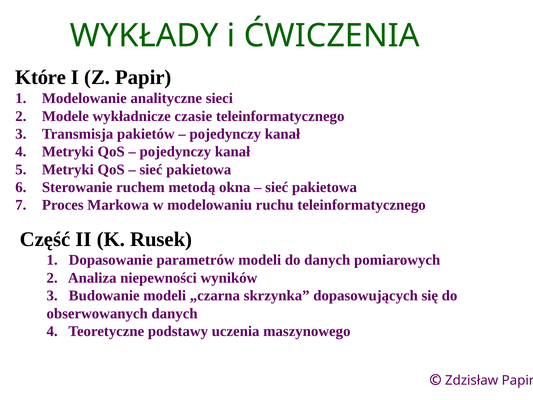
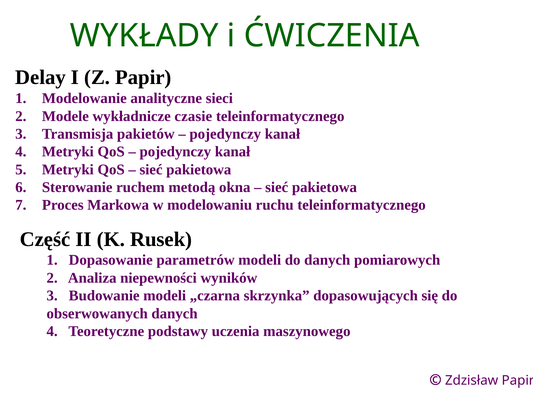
Które: Które -> Delay (41, 77)
